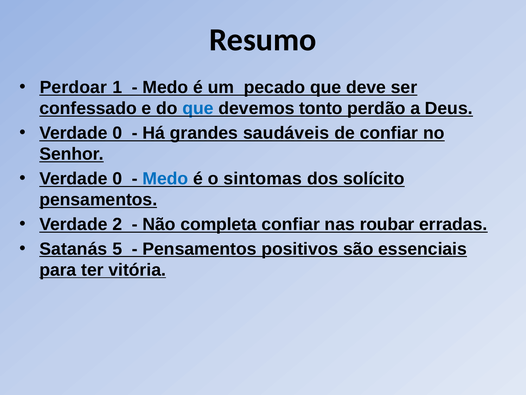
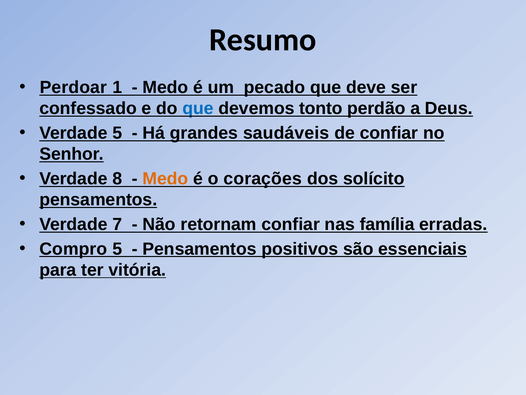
0: 0 -> 5 (117, 133)
0: 0 -> 8 (117, 178)
Medo colour: blue -> orange (165, 178)
sintomas: sintomas -> corações (263, 178)
2: 2 -> 7 (117, 224)
completa: completa -> retornam (219, 224)
roubar: roubar -> família (387, 224)
Satanás: Satanás -> Compro (73, 249)
